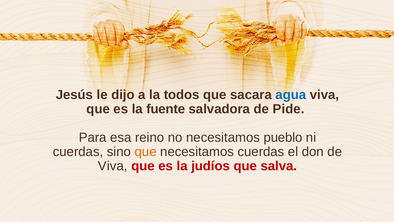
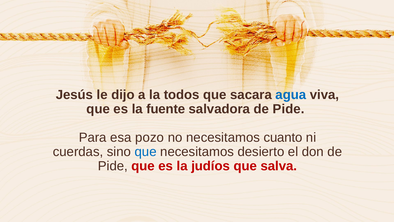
reino: reino -> pozo (150, 137)
pueblo: pueblo -> cuanto (283, 137)
que colour: orange -> blue (146, 151)
necesitamos cuerdas: cuerdas -> desierto (261, 151)
Viva: Viva -> Pide (113, 166)
